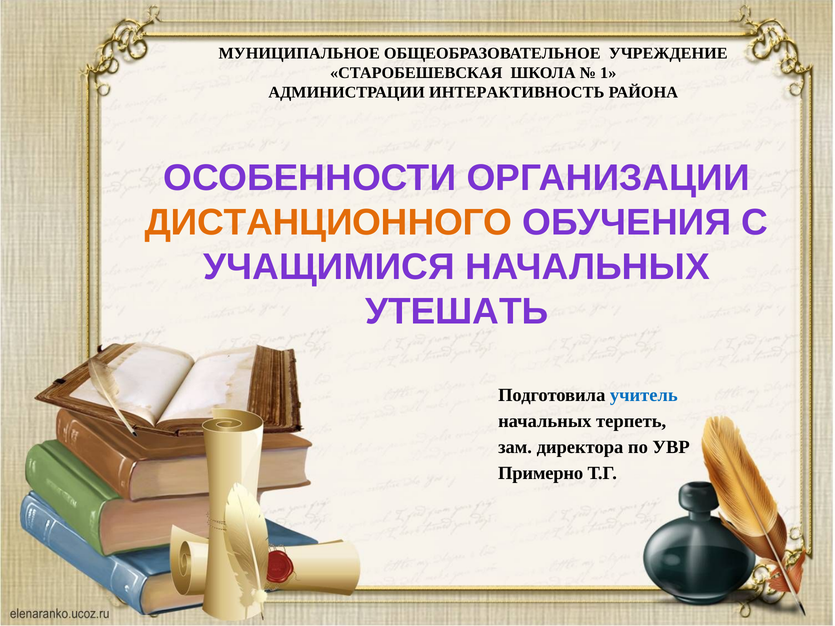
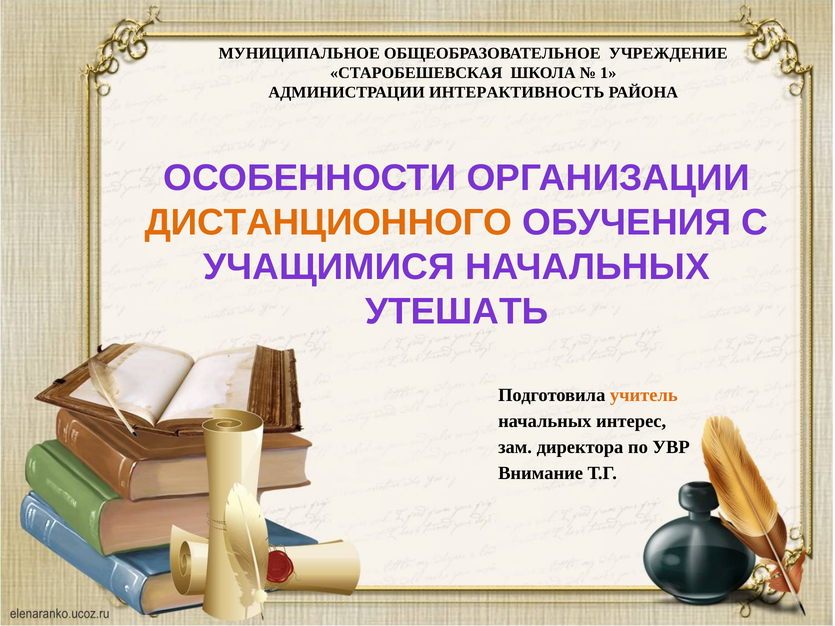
учитель colour: blue -> orange (644, 395)
терпеть: терпеть -> интерес (631, 421)
Примерно: Примерно -> Внимание (541, 473)
